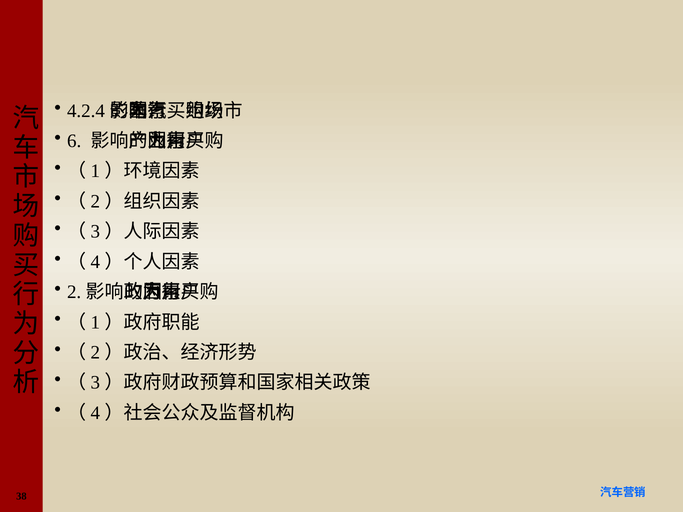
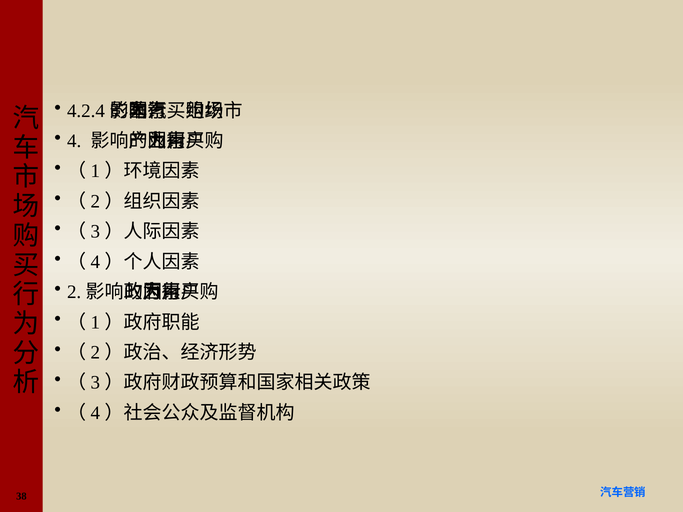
6: 6 -> 4 (74, 141)
